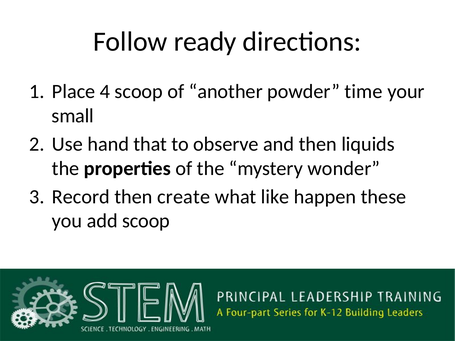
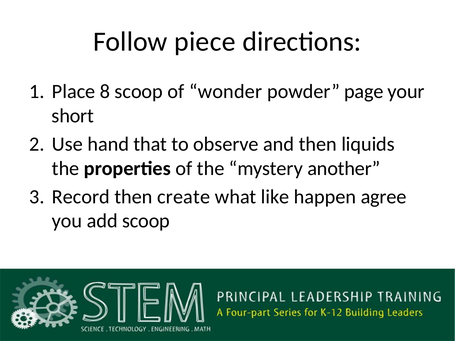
ready: ready -> piece (205, 42)
4: 4 -> 8 (105, 92)
another: another -> wonder (226, 92)
time: time -> page (364, 92)
small: small -> short (73, 116)
wonder: wonder -> another (344, 169)
these: these -> agree (384, 197)
